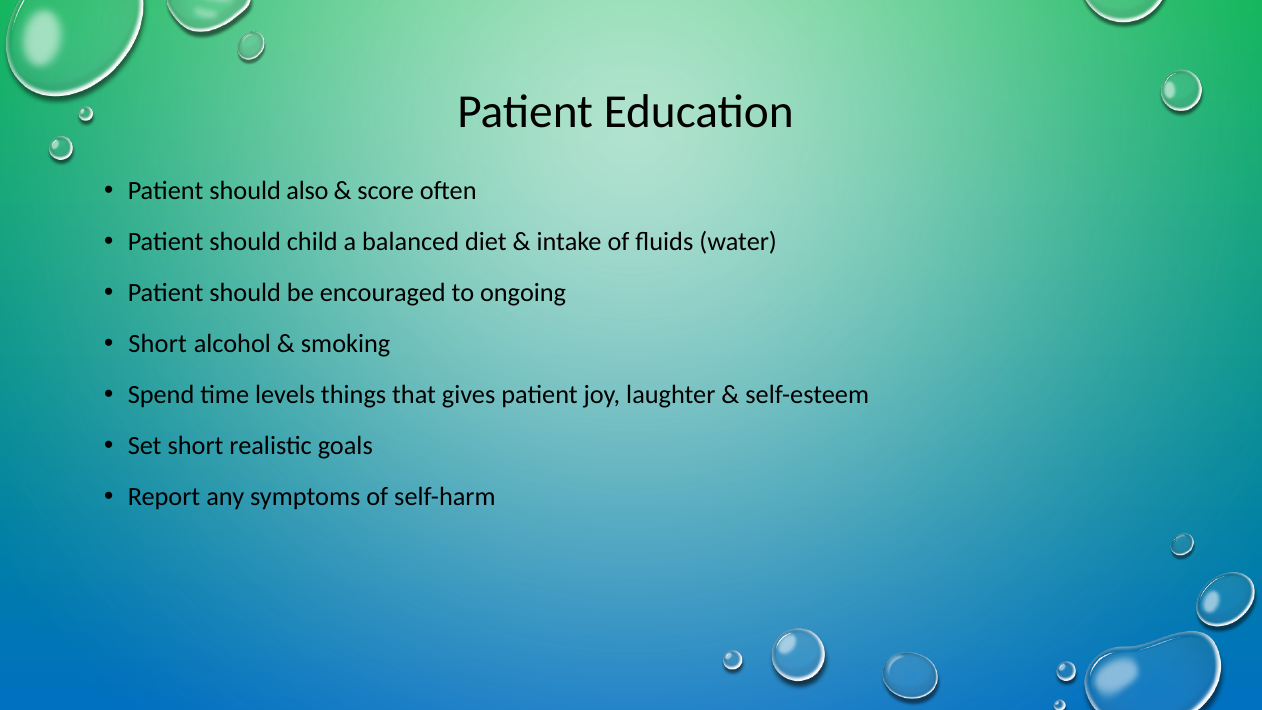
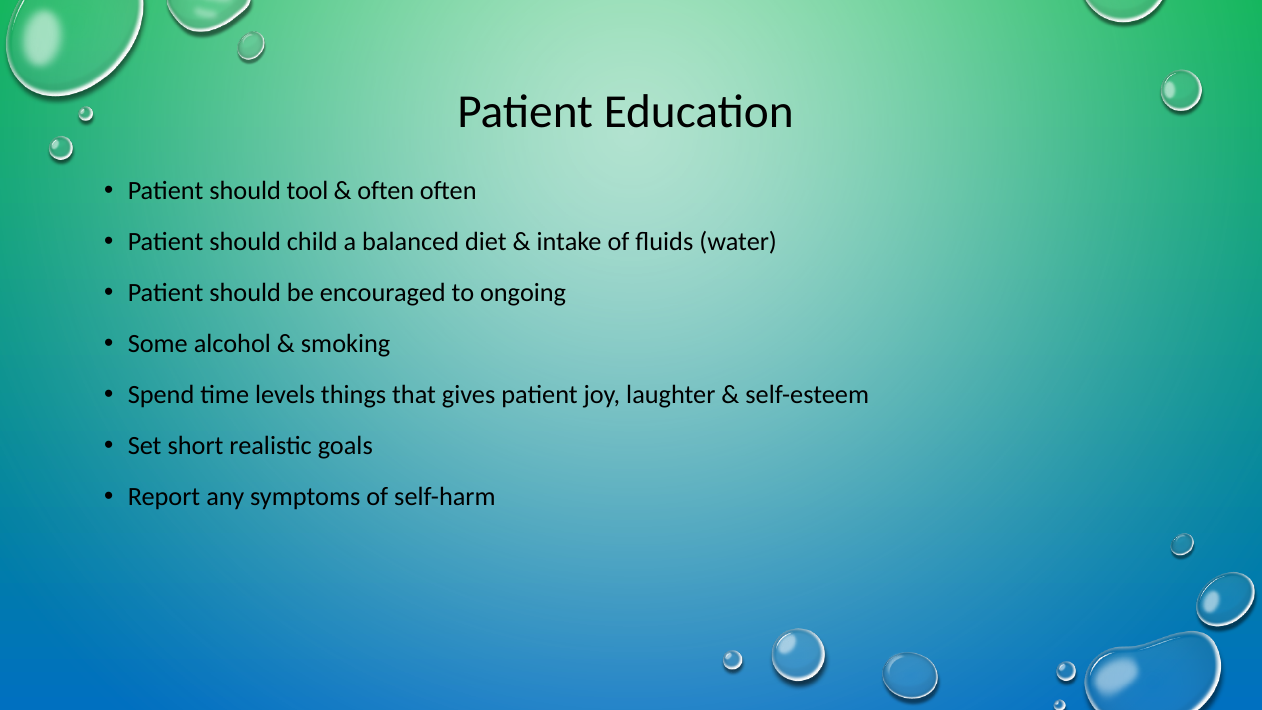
also: also -> tool (307, 191)
score: score -> often (386, 191)
Short: Short -> Some (158, 344)
